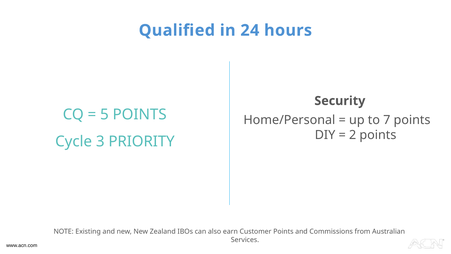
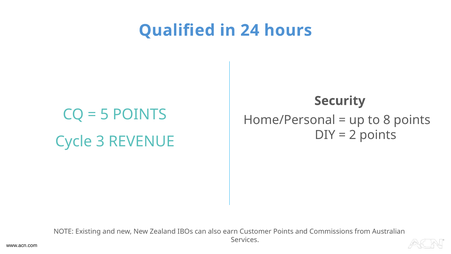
7: 7 -> 8 (387, 120)
PRIORITY: PRIORITY -> REVENUE (142, 141)
